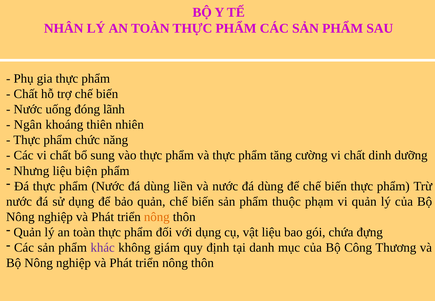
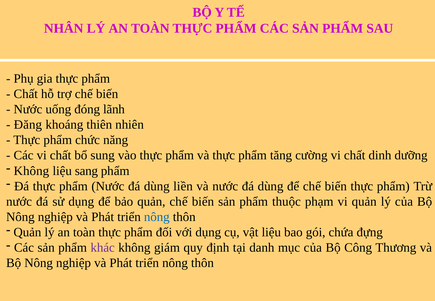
Ngân: Ngân -> Đăng (28, 125)
Nhưng: Nhưng -> Không (31, 171)
biện: biện -> sang (86, 171)
nông colour: orange -> blue (157, 217)
